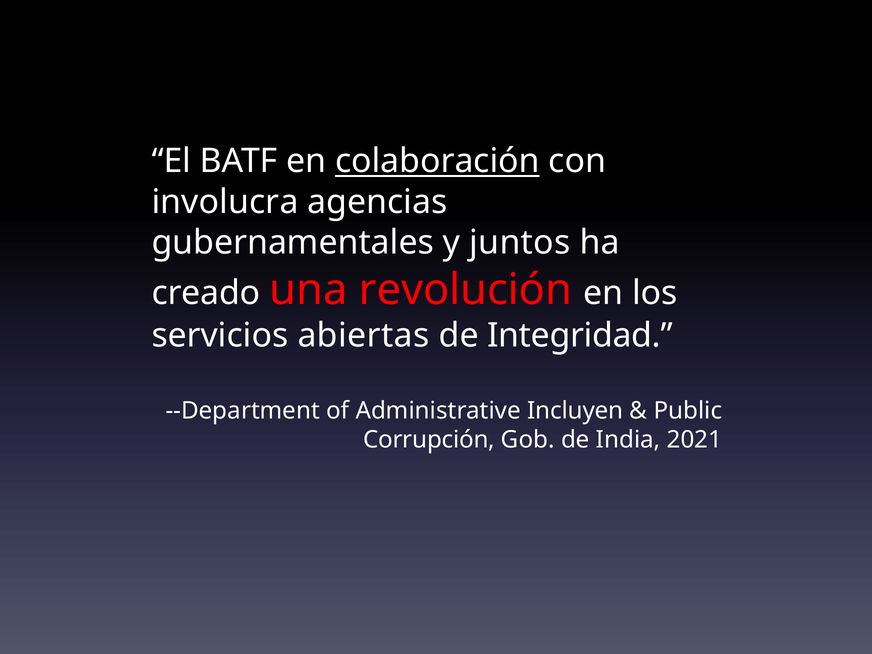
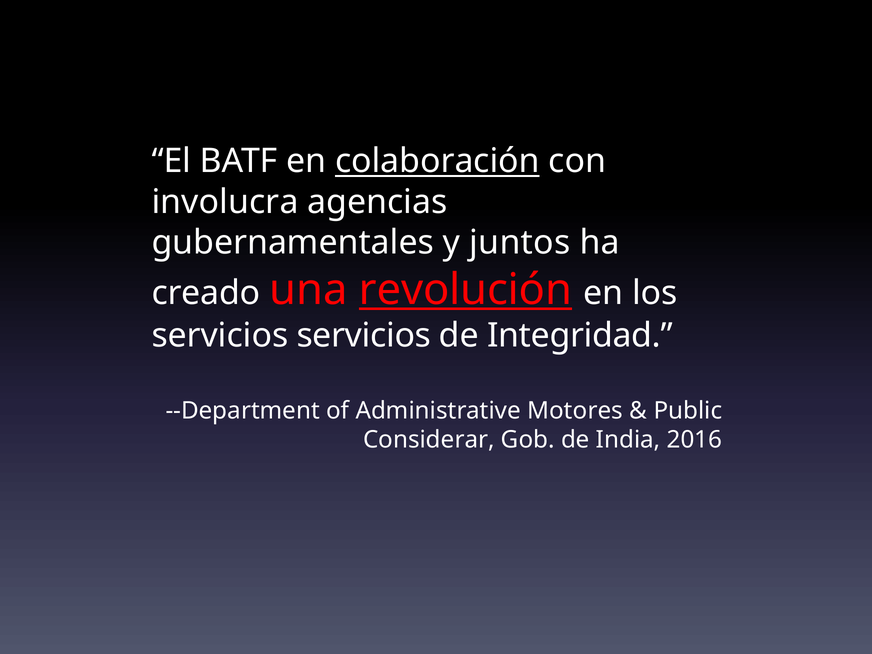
revolución underline: none -> present (465, 290)
servicios abiertas: abiertas -> servicios (364, 336)
Incluyen: Incluyen -> Motores (575, 411)
Corrupción: Corrupción -> Considerar (429, 440)
2021: 2021 -> 2016 (694, 440)
